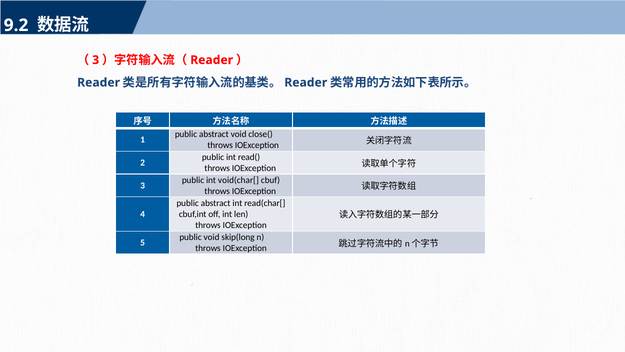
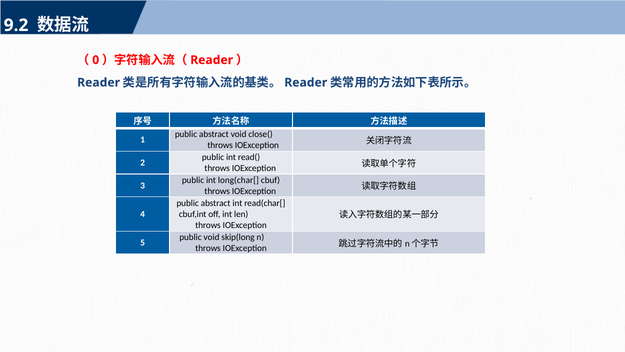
3: 3 -> 0 (96, 60)
void(char[: void(char[ -> long(char[ (238, 180)
